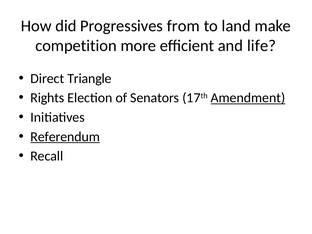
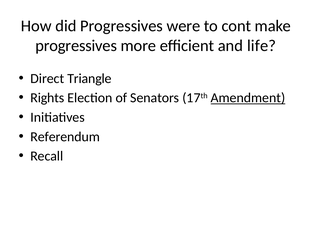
from: from -> were (183, 26)
land: land -> cont (236, 26)
competition: competition -> progressives (76, 46)
Referendum underline: present -> none (65, 137)
